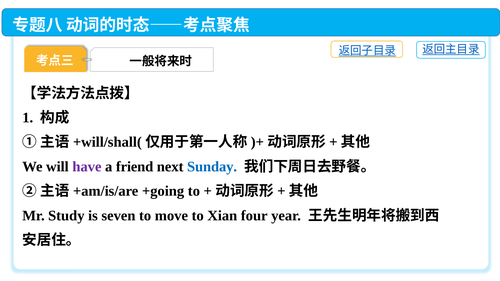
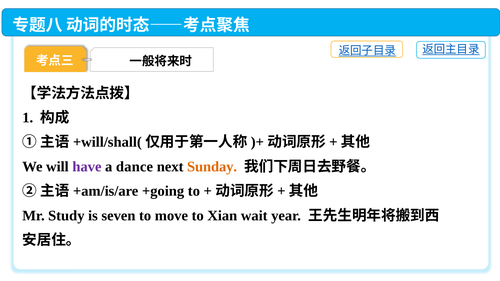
friend: friend -> dance (134, 167)
Sunday colour: blue -> orange (212, 167)
four: four -> wait (254, 216)
